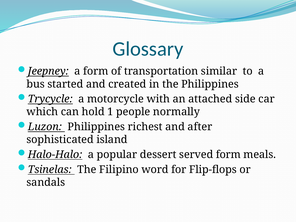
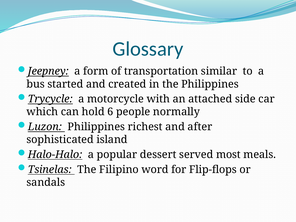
1: 1 -> 6 (110, 112)
served form: form -> most (228, 155)
